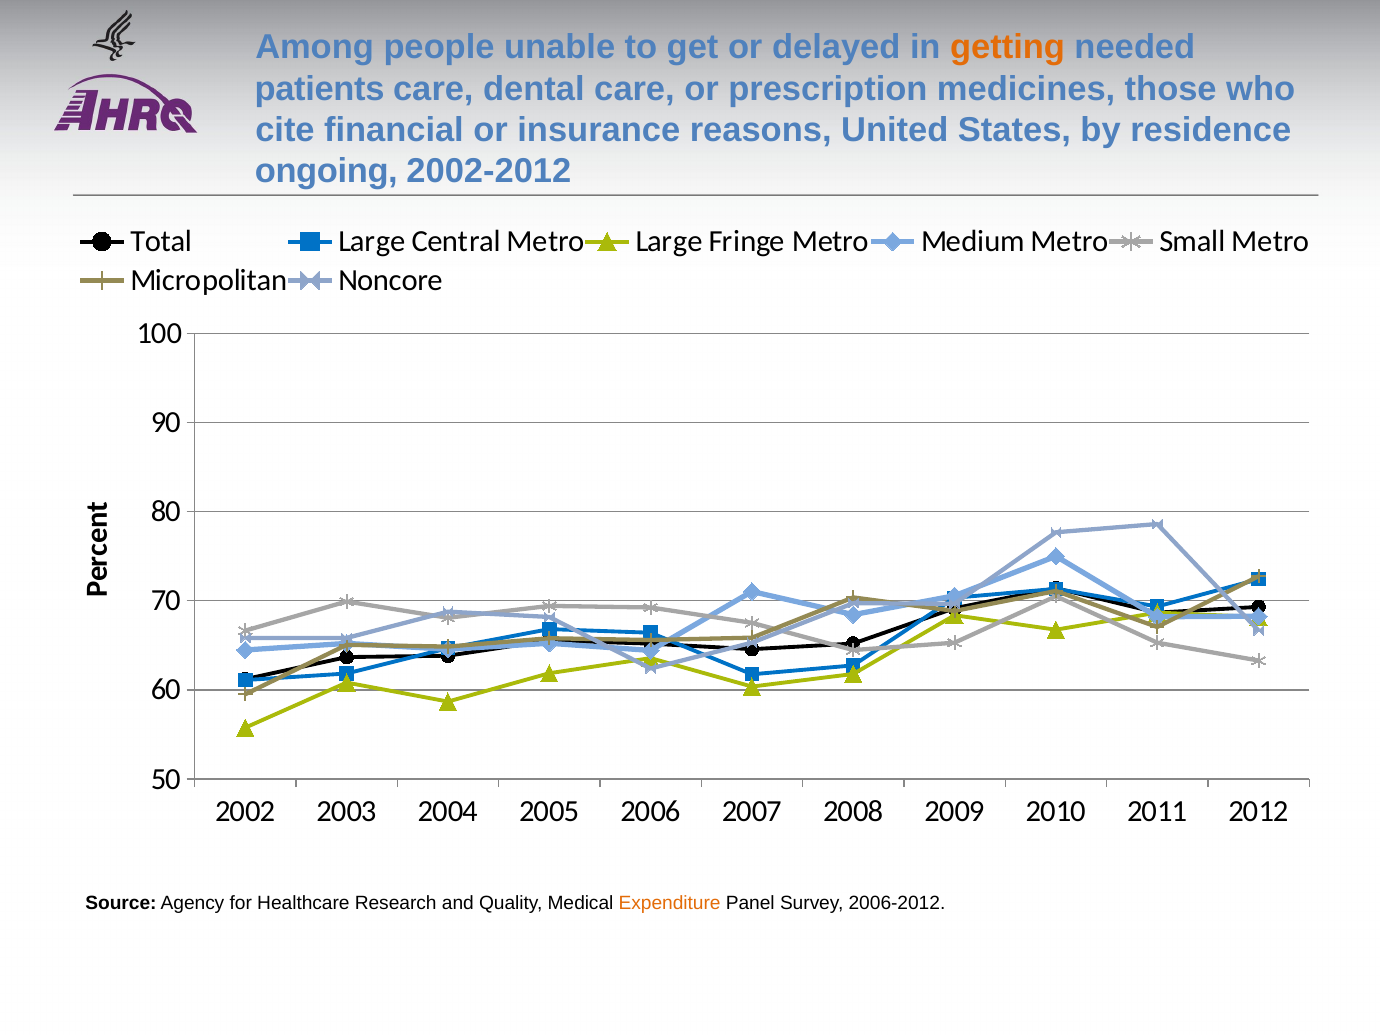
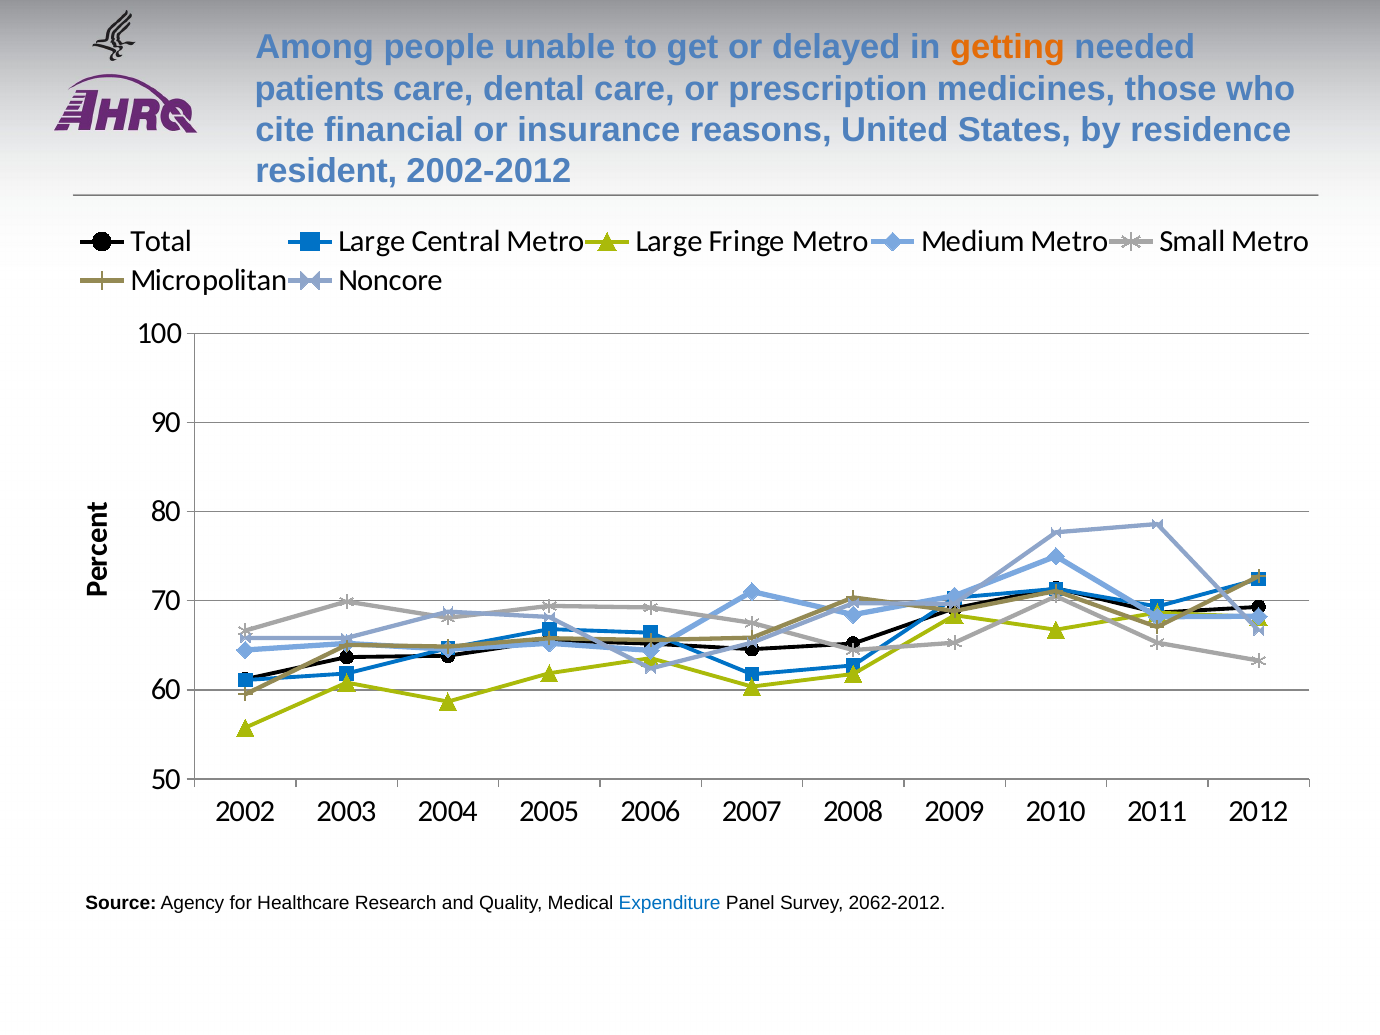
ongoing: ongoing -> resident (326, 171)
Expenditure colour: orange -> blue (670, 903)
2006-2012: 2006-2012 -> 2062-2012 (897, 903)
